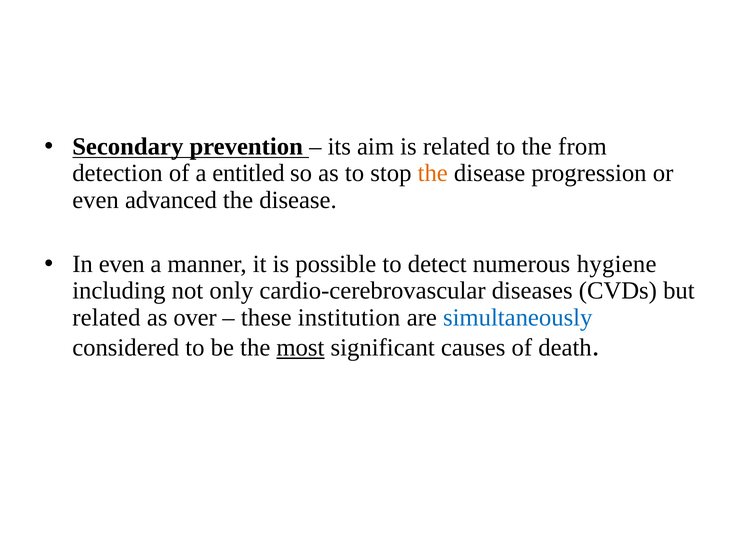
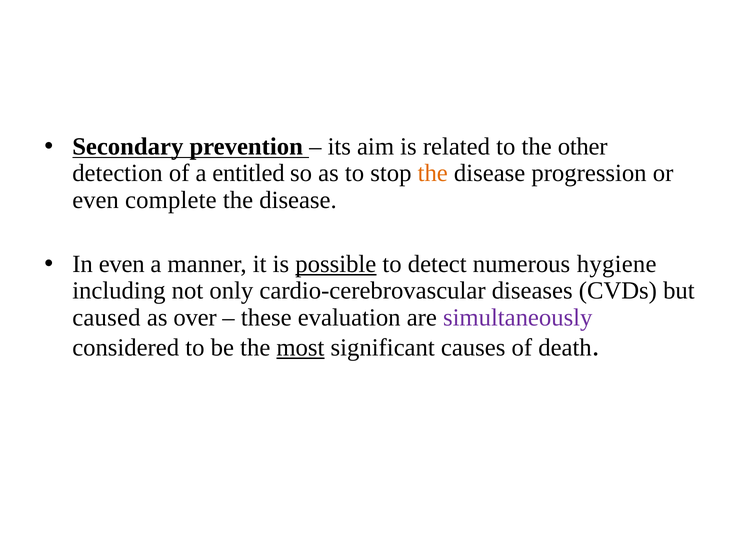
from: from -> other (583, 147)
advanced: advanced -> complete (171, 200)
possible underline: none -> present (336, 264)
related: related -> caused (106, 317)
institution: institution -> evaluation (349, 317)
simultaneously colour: blue -> purple (518, 317)
